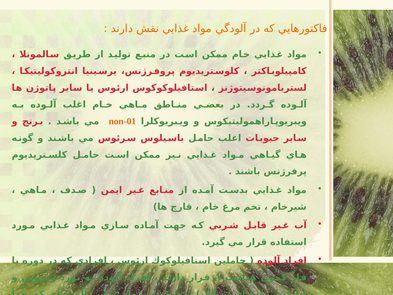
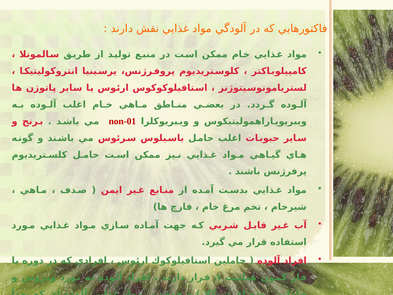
non-01 colour: orange -> red (122, 121)
